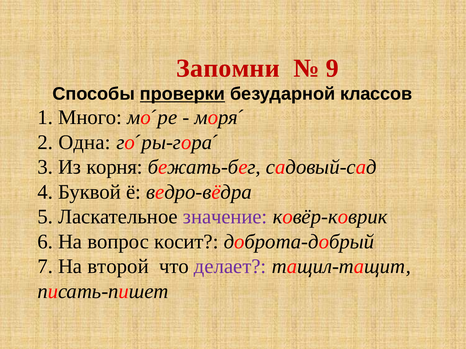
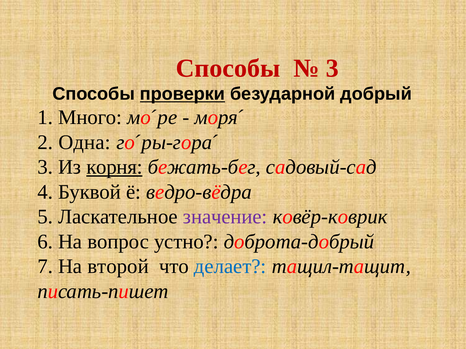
Запомни: Запомни -> Способы (228, 68)
9: 9 -> 3 (332, 68)
классов: классов -> добрый (376, 94)
корня underline: none -> present (114, 167)
косит: косит -> устно (186, 242)
делает colour: purple -> blue (230, 267)
